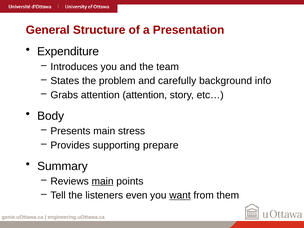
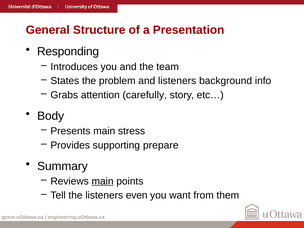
Expenditure: Expenditure -> Responding (68, 52)
and carefully: carefully -> listeners (177, 81)
attention attention: attention -> carefully (145, 95)
want underline: present -> none (180, 195)
